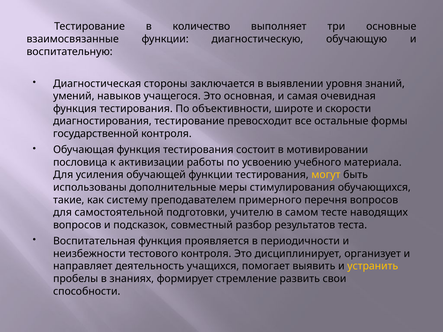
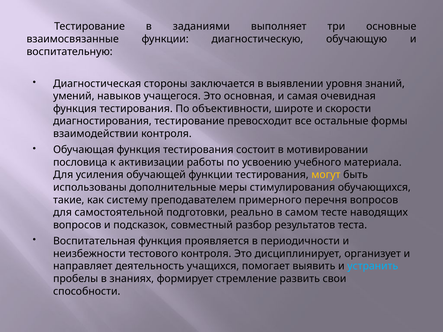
количество: количество -> заданиями (201, 26)
государственной: государственной -> взаимодействии (96, 134)
учителю: учителю -> реально (252, 213)
устранить colour: yellow -> light blue (373, 266)
